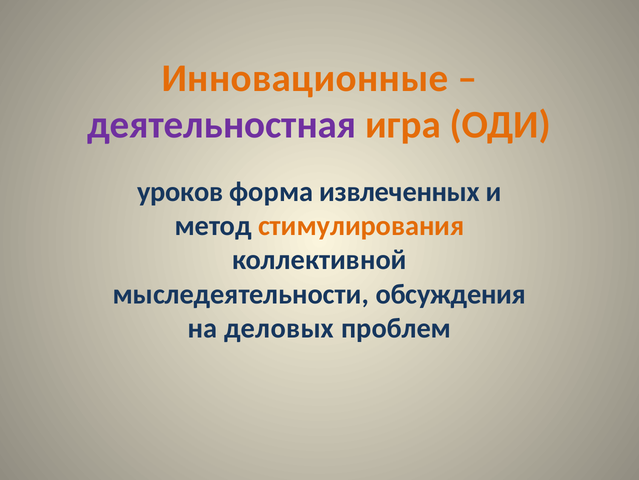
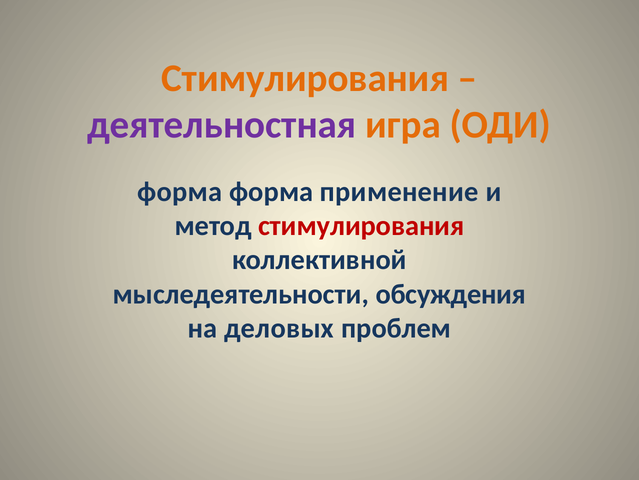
Инновационные: Инновационные -> Стимулирования (305, 78)
уроков: уроков -> форма (180, 191)
извлеченных: извлеченных -> применение (399, 191)
стимулирования colour: orange -> red (361, 226)
